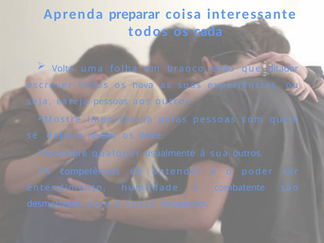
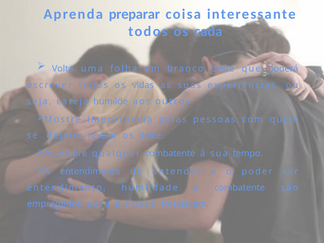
estão: estão -> deste (223, 69)
ditador: ditador -> poderá (283, 69)
nova: nova -> vidas (143, 85)
esteja pessoas: pessoas -> humilde (111, 101)
qualquer usualmente: usualmente -> combatente (170, 153)
sua outros: outros -> tempo (248, 153)
A competências: competências -> entendimento (90, 171)
desmotivado: desmotivado -> empregados (54, 204)
